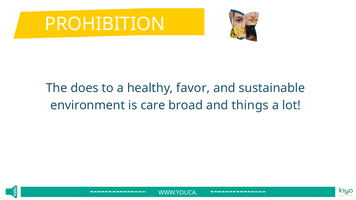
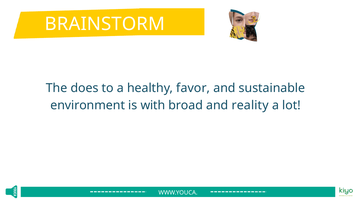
PROHIBITION: PROHIBITION -> BRAINSTORM (105, 24)
care: care -> with (153, 106)
things: things -> reality (250, 106)
